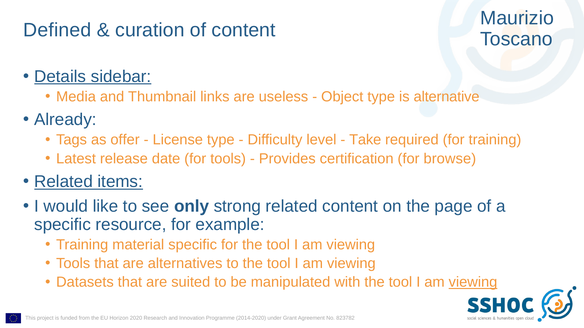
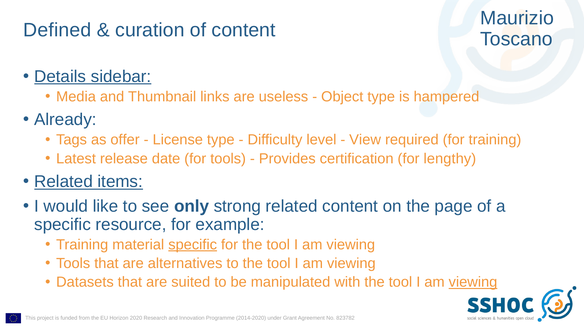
alternative: alternative -> hampered (446, 97)
Take: Take -> View (365, 140)
browse: browse -> lengthy (450, 159)
specific underline: none -> present (193, 245)
